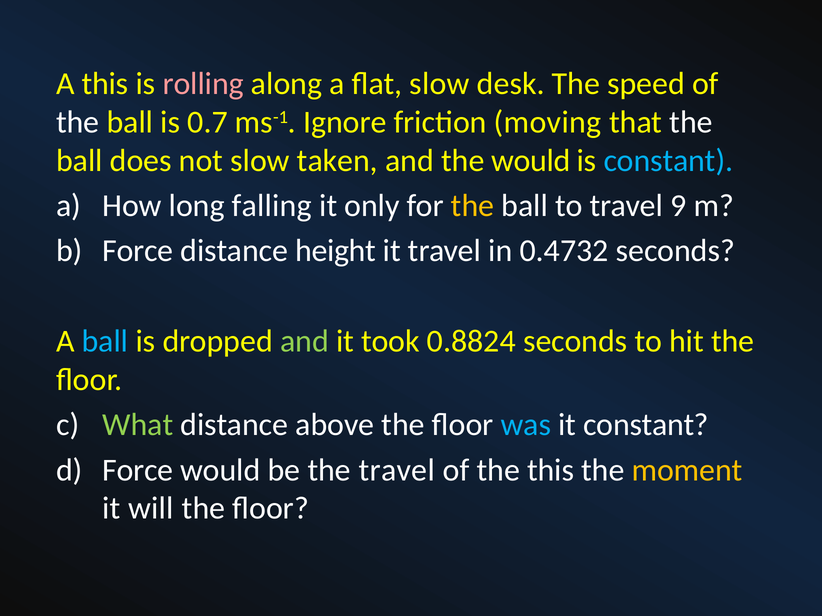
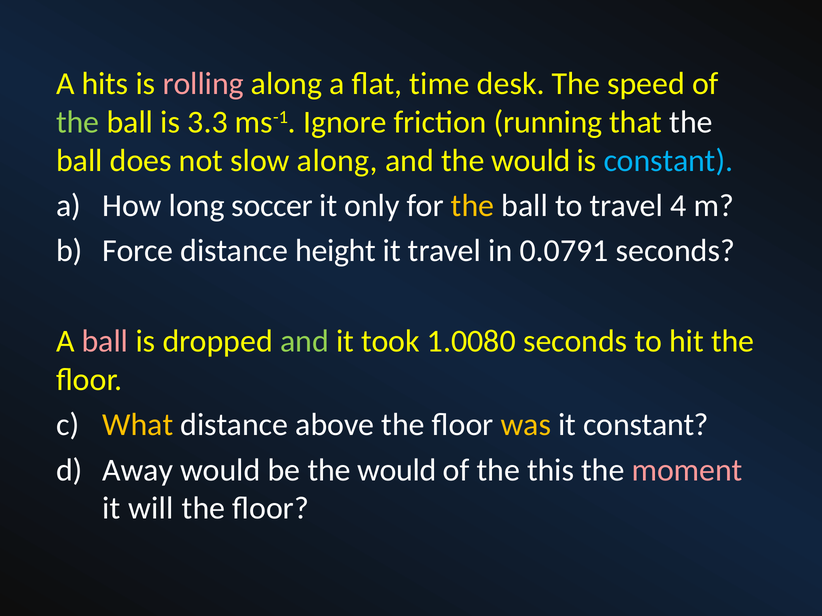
A this: this -> hits (105, 84)
flat slow: slow -> time (439, 84)
the colour: white -> light green (78, 122)
0.7: 0.7 -> 3.3 (208, 122)
moving: moving -> running (548, 122)
slow taken: taken -> along (337, 161)
falling: falling -> soccer (272, 206)
9: 9 -> 4 (678, 206)
0.4732: 0.4732 -> 0.0791 (564, 251)
ball colour: light blue -> pink (105, 342)
0.8824: 0.8824 -> 1.0080 (471, 342)
What colour: light green -> yellow (138, 425)
was colour: light blue -> yellow (526, 425)
Force: Force -> Away (138, 470)
be the travel: travel -> would (397, 470)
moment colour: yellow -> pink (687, 470)
